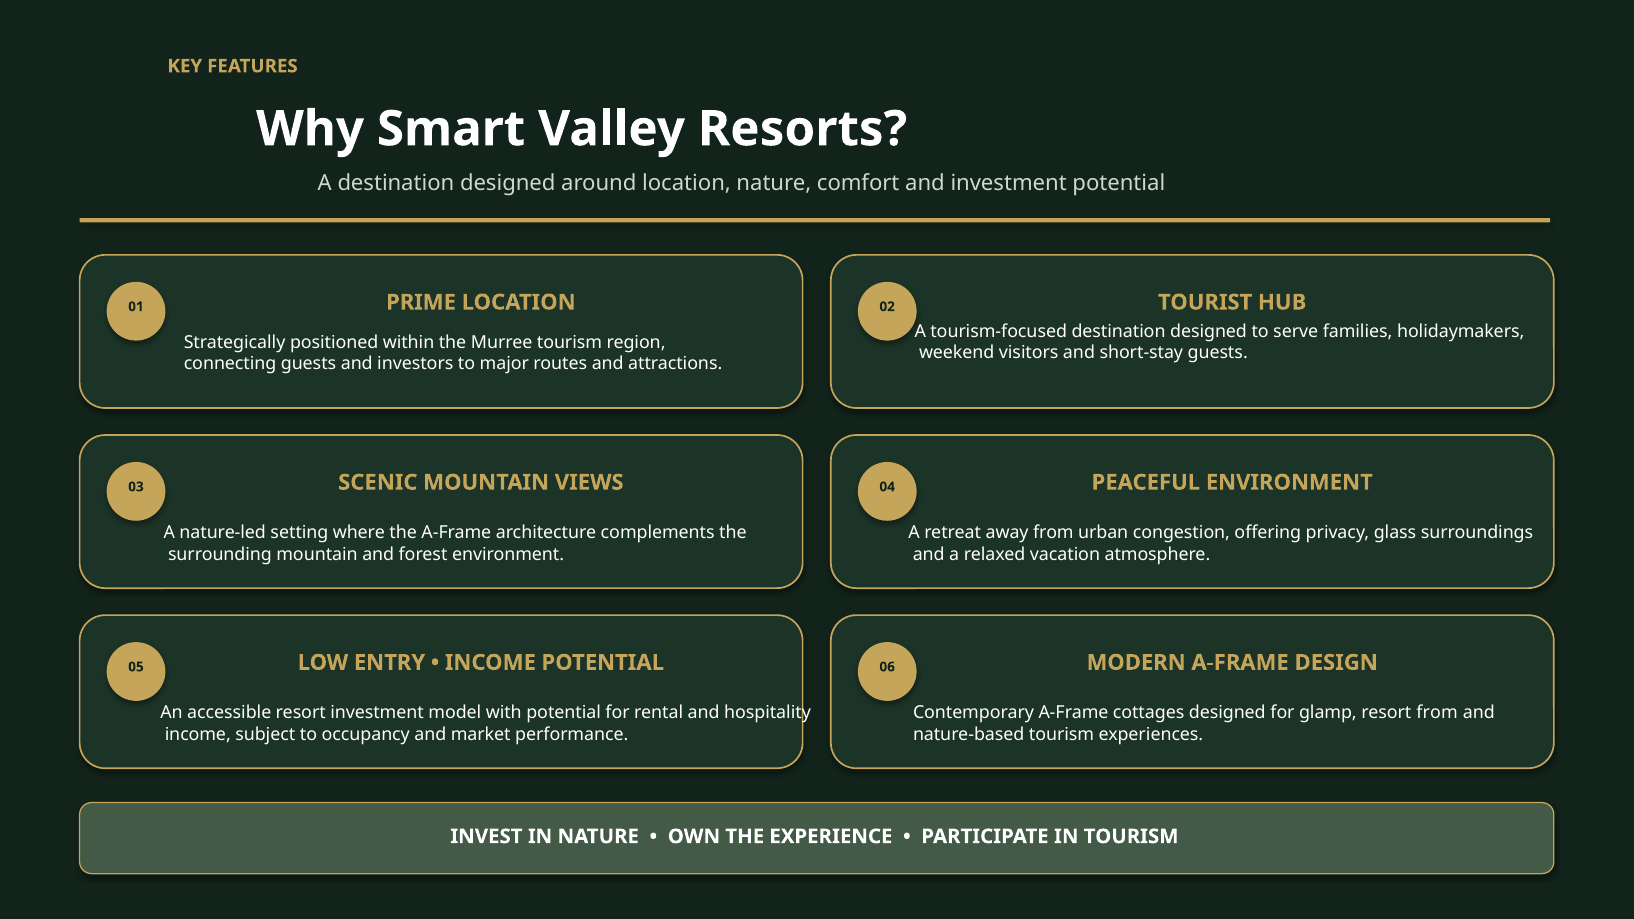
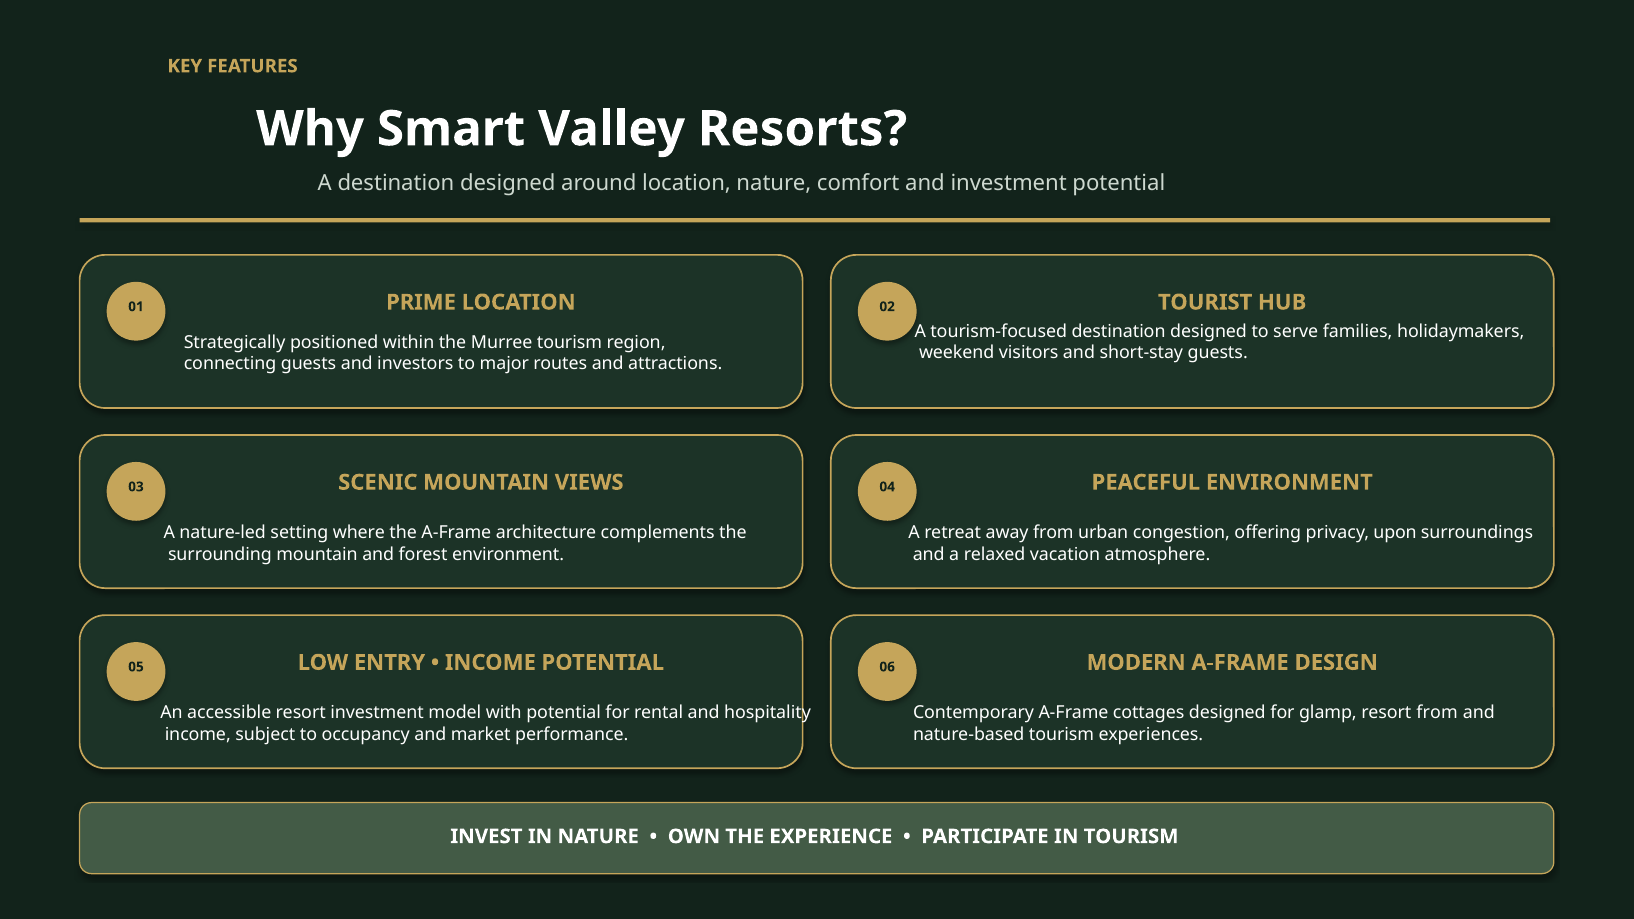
glass: glass -> upon (1395, 533)
